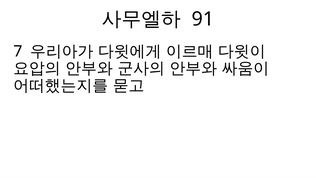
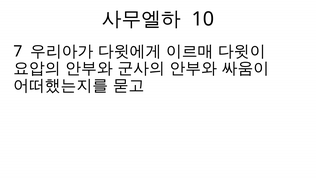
91: 91 -> 10 (203, 19)
